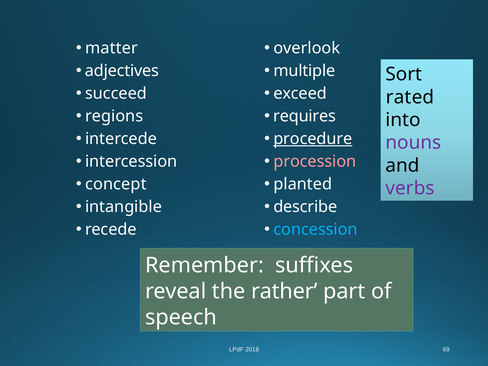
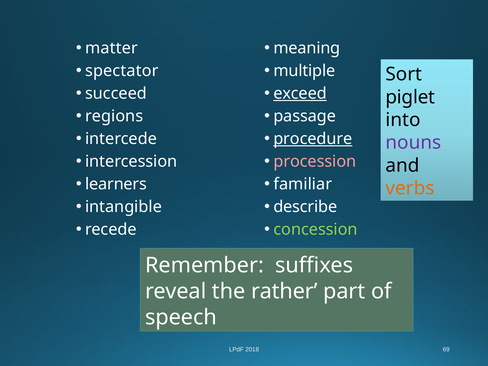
overlook: overlook -> meaning (307, 48)
adjectives: adjectives -> spectator (122, 71)
exceed underline: none -> present (300, 93)
rated: rated -> piglet (410, 97)
requires: requires -> passage (305, 116)
concept: concept -> learners (116, 184)
planted: planted -> familiar (303, 184)
verbs colour: purple -> orange (410, 188)
concession colour: light blue -> light green (316, 229)
